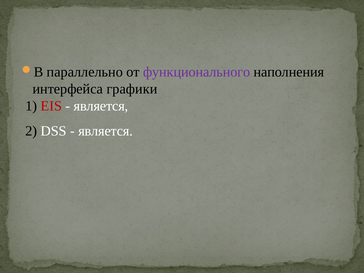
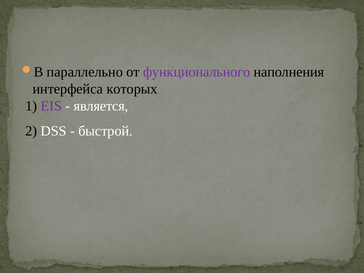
графики: графики -> которых (132, 89)
EIS colour: red -> purple (51, 106)
является: является -> быстрой (106, 131)
